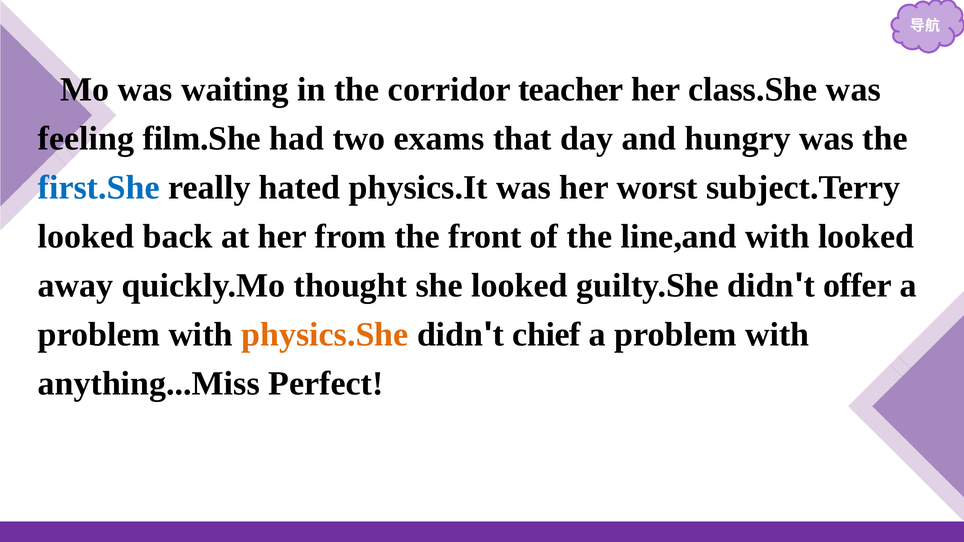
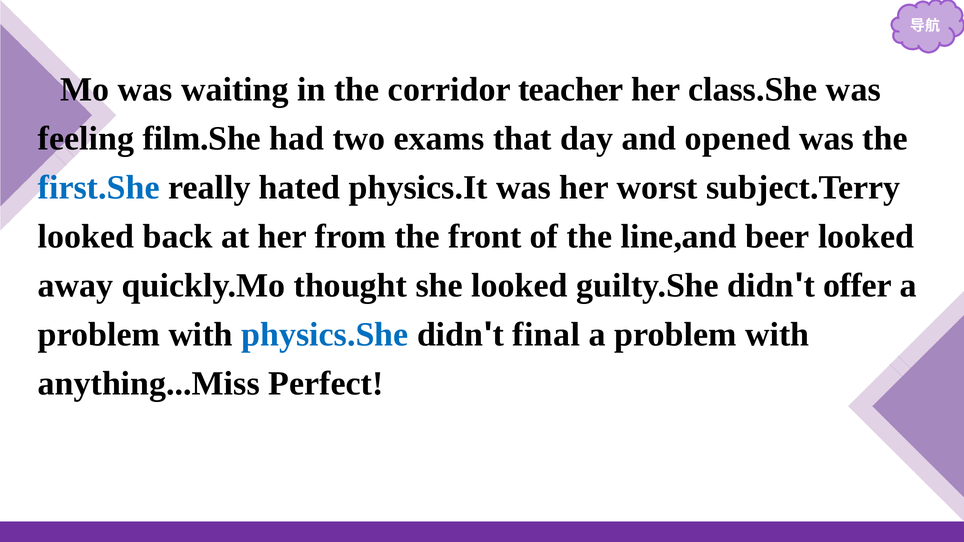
hungry: hungry -> opened (738, 139)
line,and with: with -> beer (777, 237)
physics.She colour: orange -> blue (325, 335)
chief: chief -> final (546, 335)
